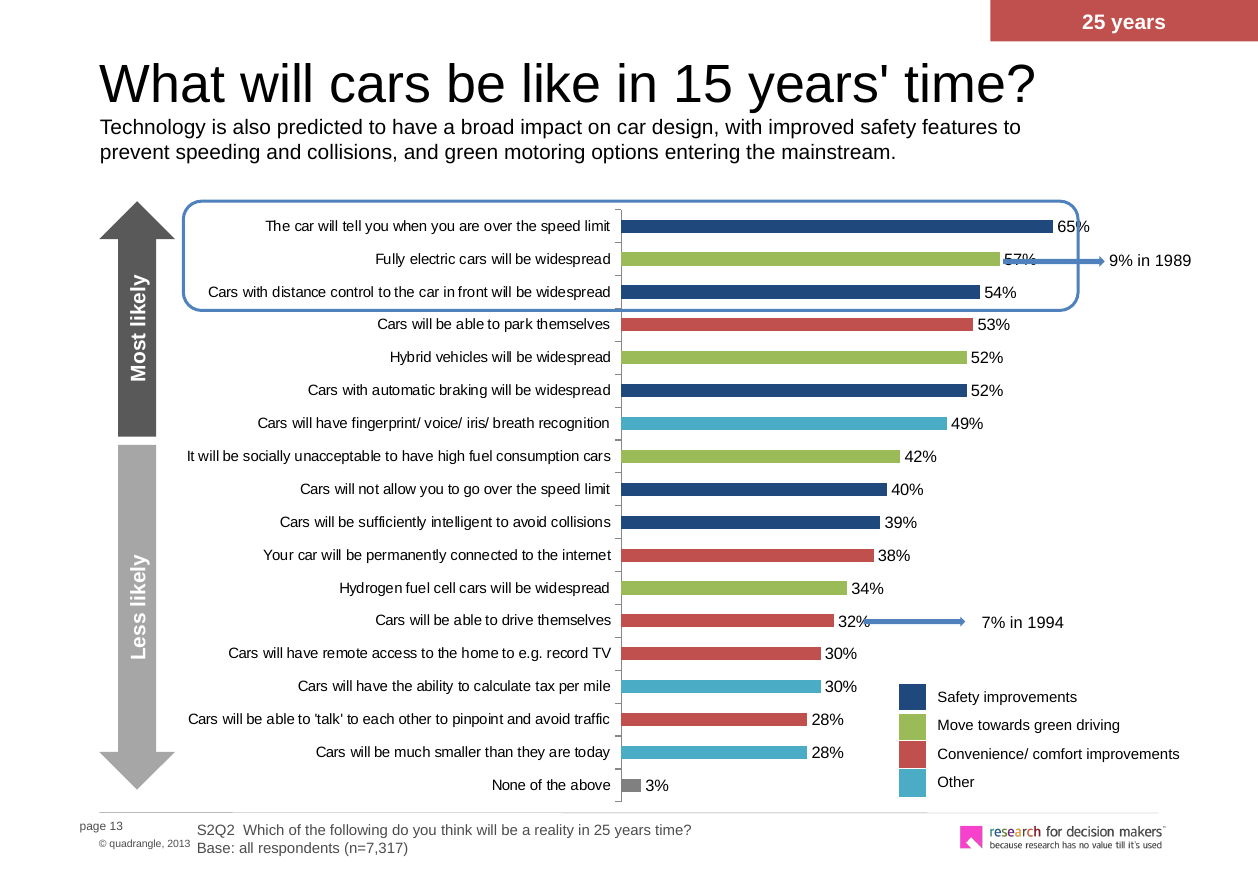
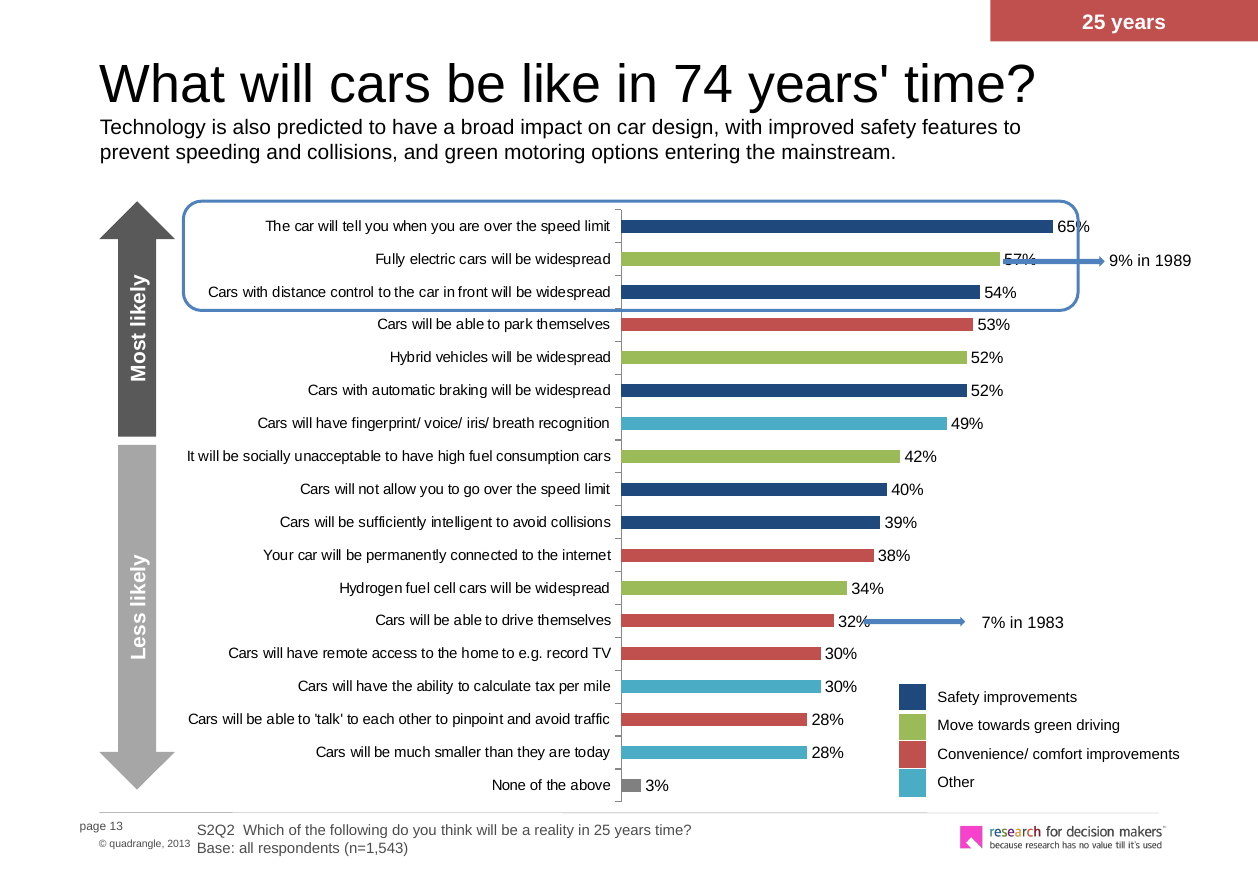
15: 15 -> 74 (703, 85)
1994: 1994 -> 1983 (1046, 623)
n=7,317: n=7,317 -> n=1,543 (376, 849)
